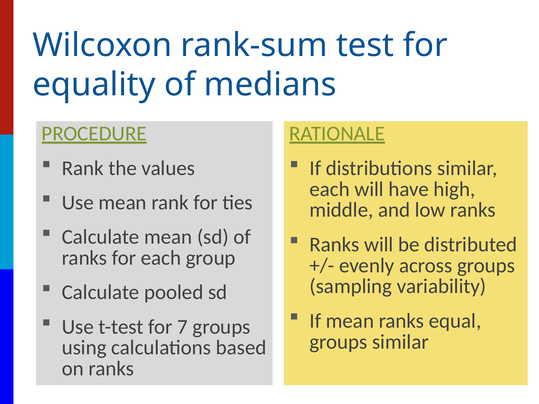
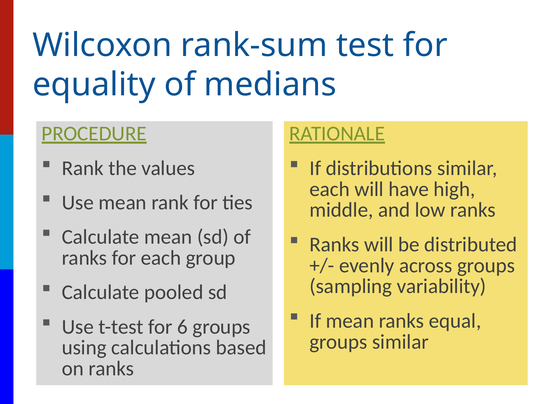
7: 7 -> 6 (183, 327)
